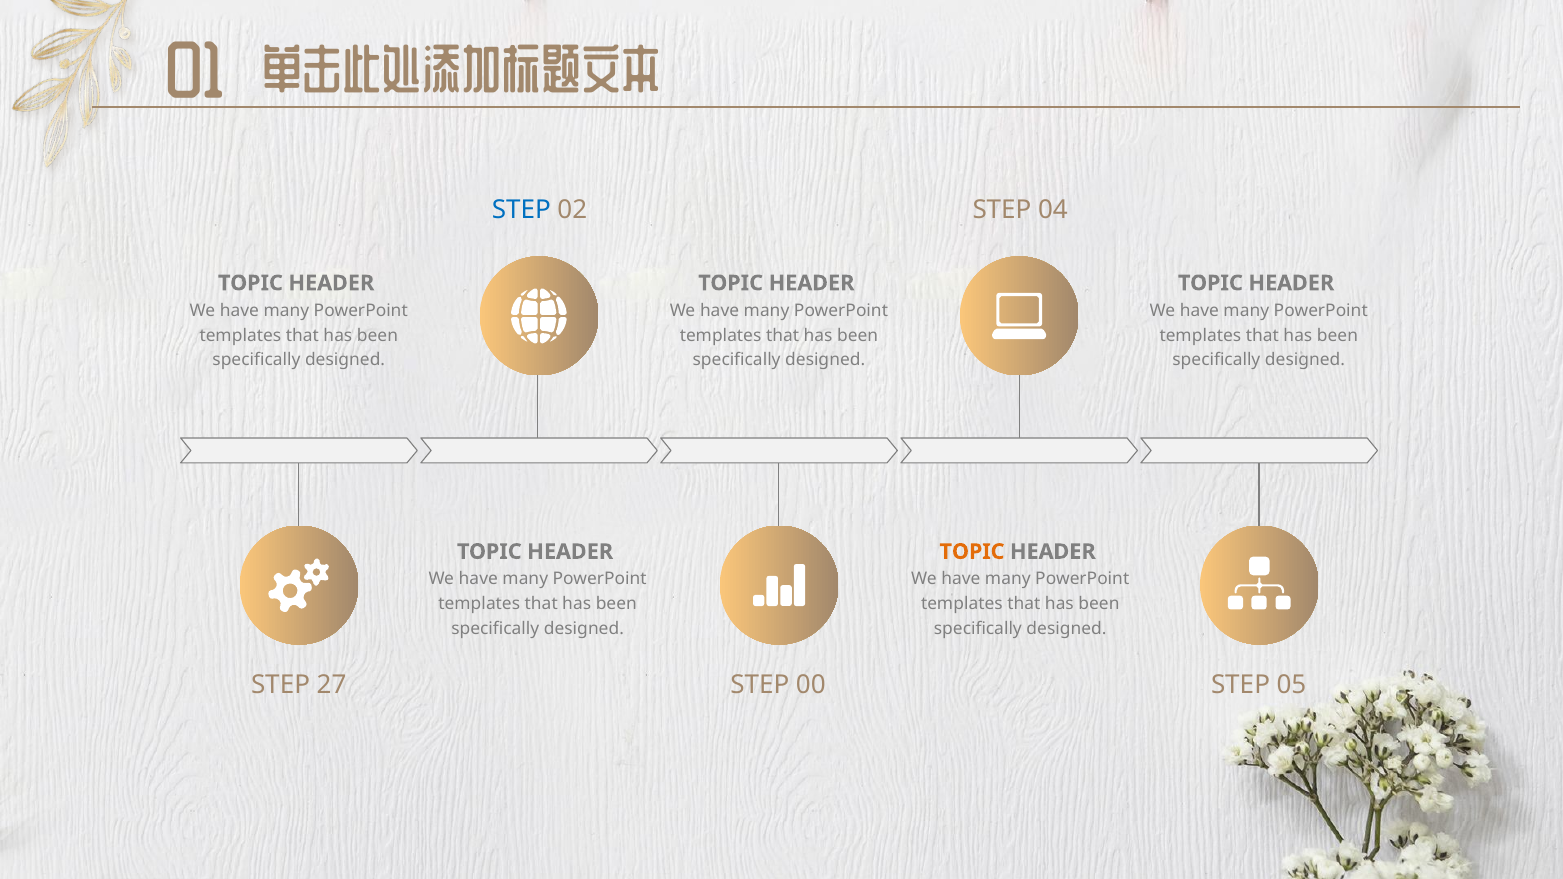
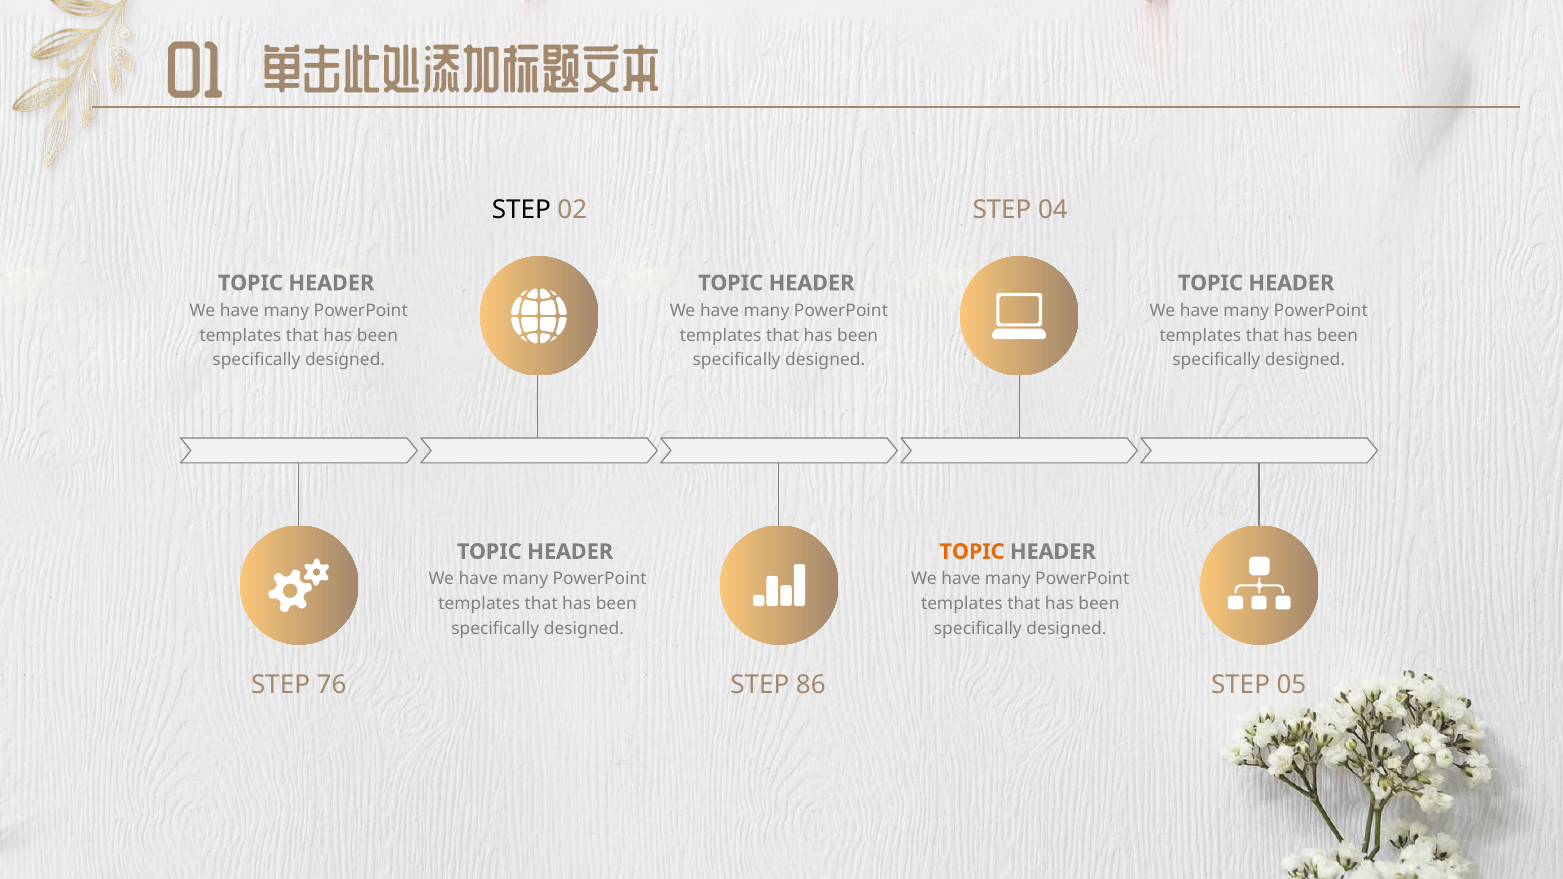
STEP colour: blue -> black (521, 210)
27: 27 -> 76 (332, 685)
00: 00 -> 86 (811, 685)
